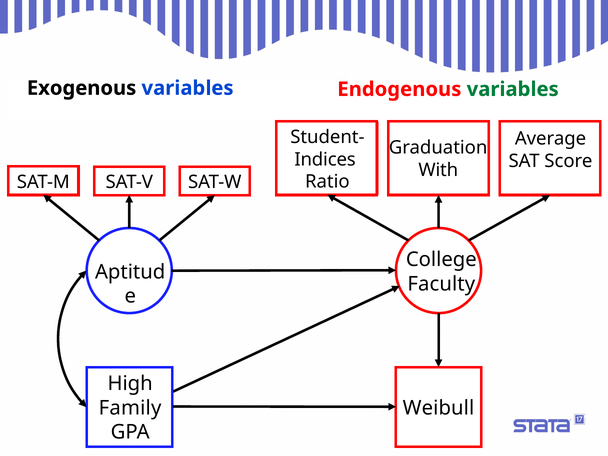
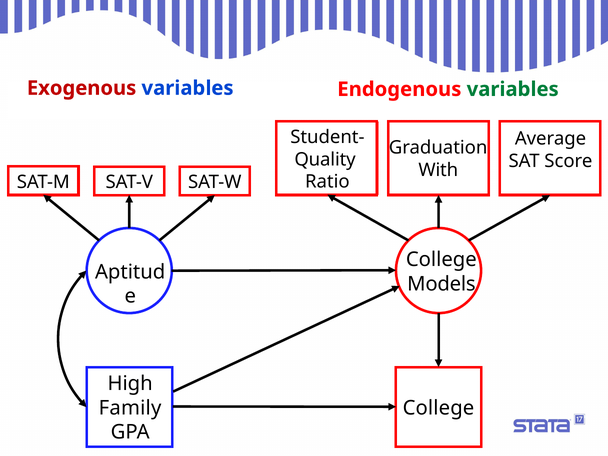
Exogenous colour: black -> red (82, 88)
Indices: Indices -> Quality (325, 160)
Faculty: Faculty -> Models (441, 284)
Weibull: Weibull -> College (438, 408)
